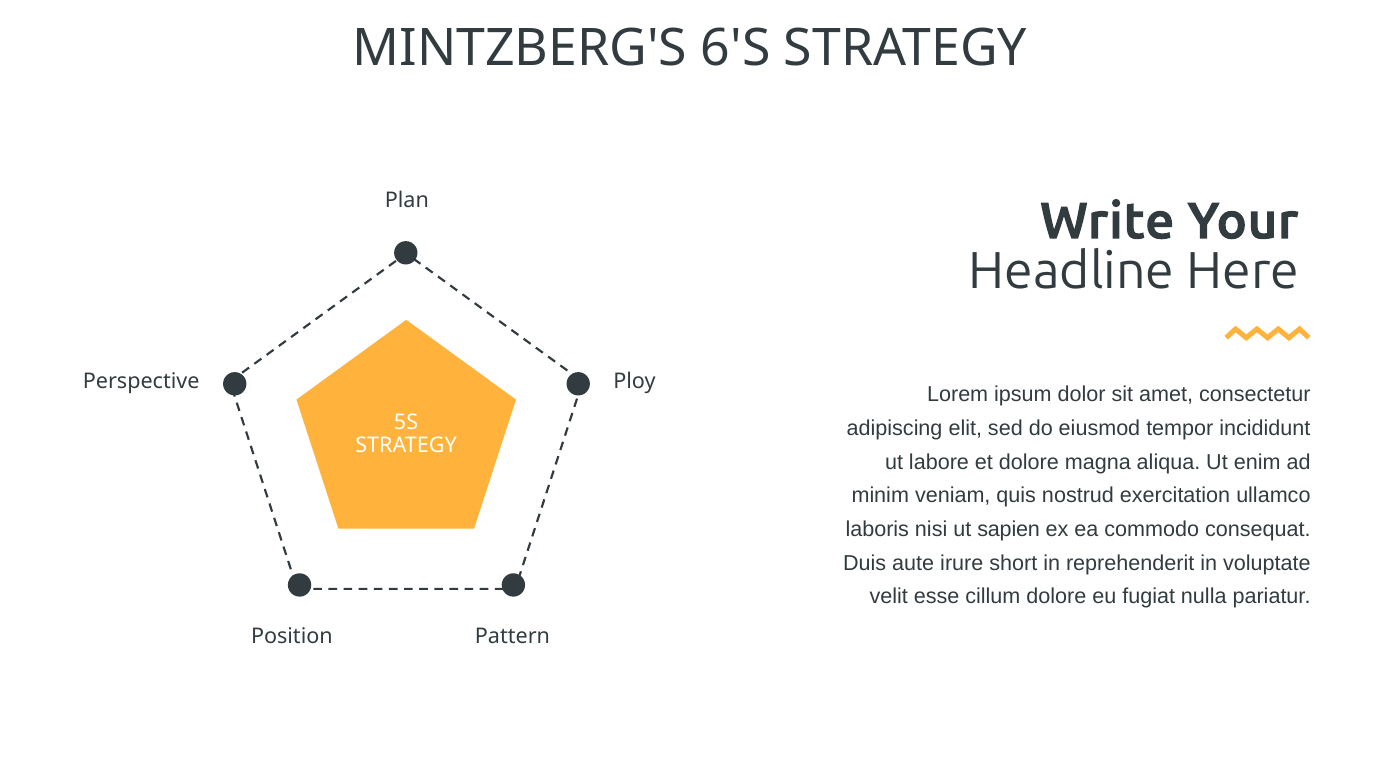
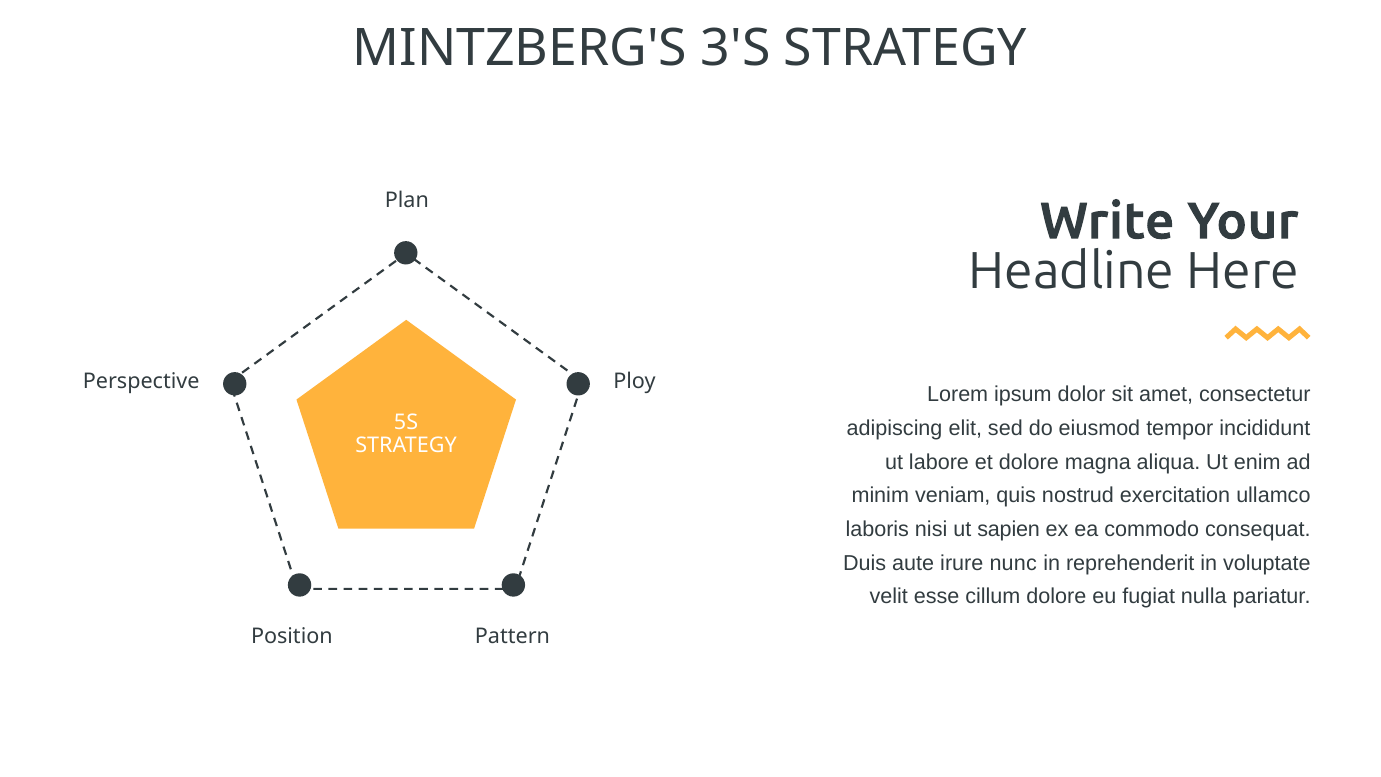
6'S: 6'S -> 3'S (736, 49)
short: short -> nunc (1013, 563)
